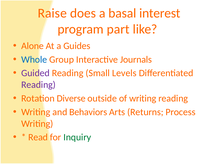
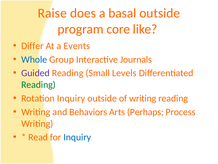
basal interest: interest -> outside (160, 13)
part: part -> core (118, 29)
Alone: Alone -> Differ (32, 46)
Guides: Guides -> Events (77, 46)
Reading colour: purple -> green (38, 85)
Rotation Diverse: Diverse -> Inquiry (71, 98)
Returns: Returns -> Perhaps (145, 112)
Inquiry colour: green -> blue (77, 137)
